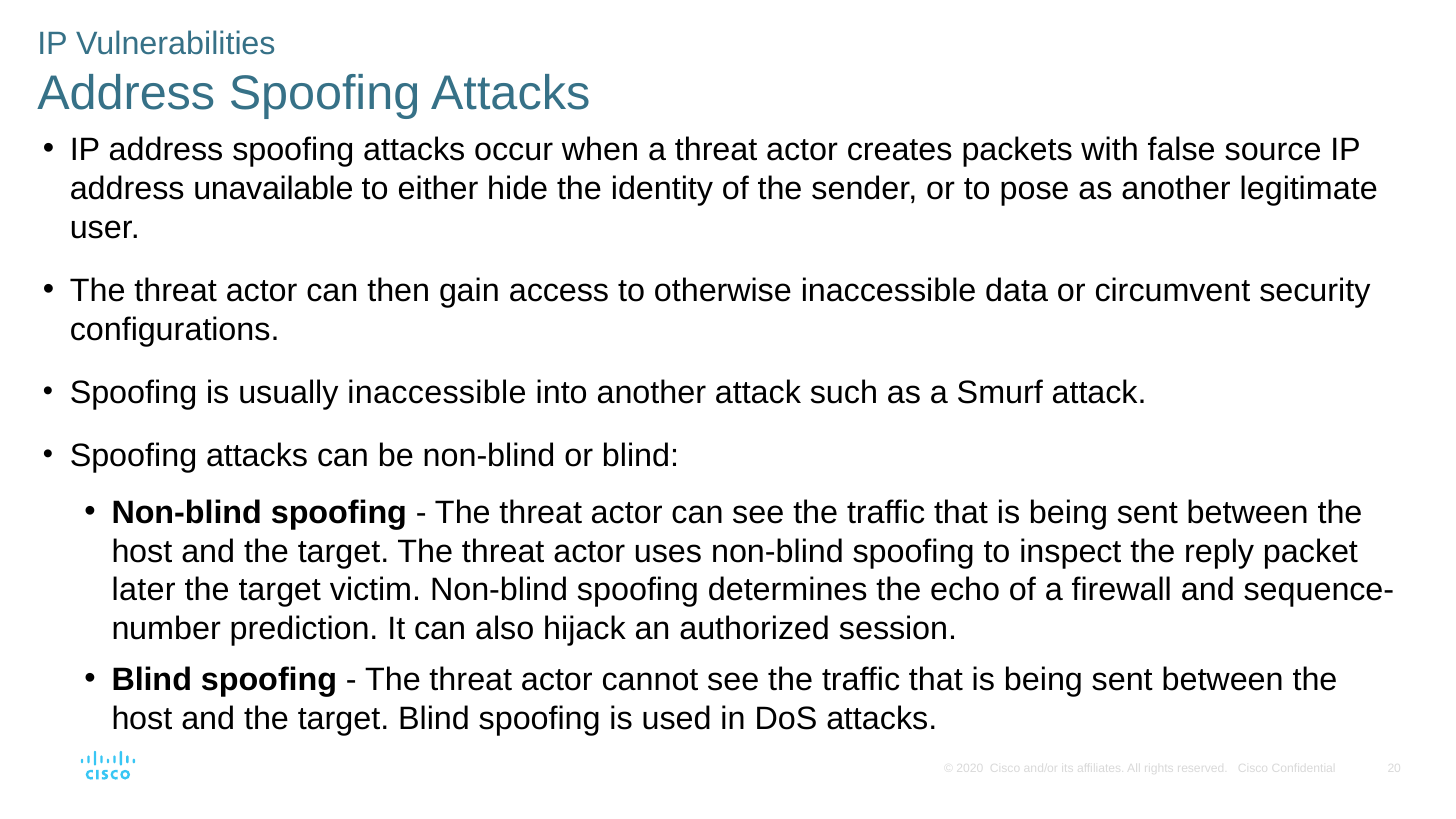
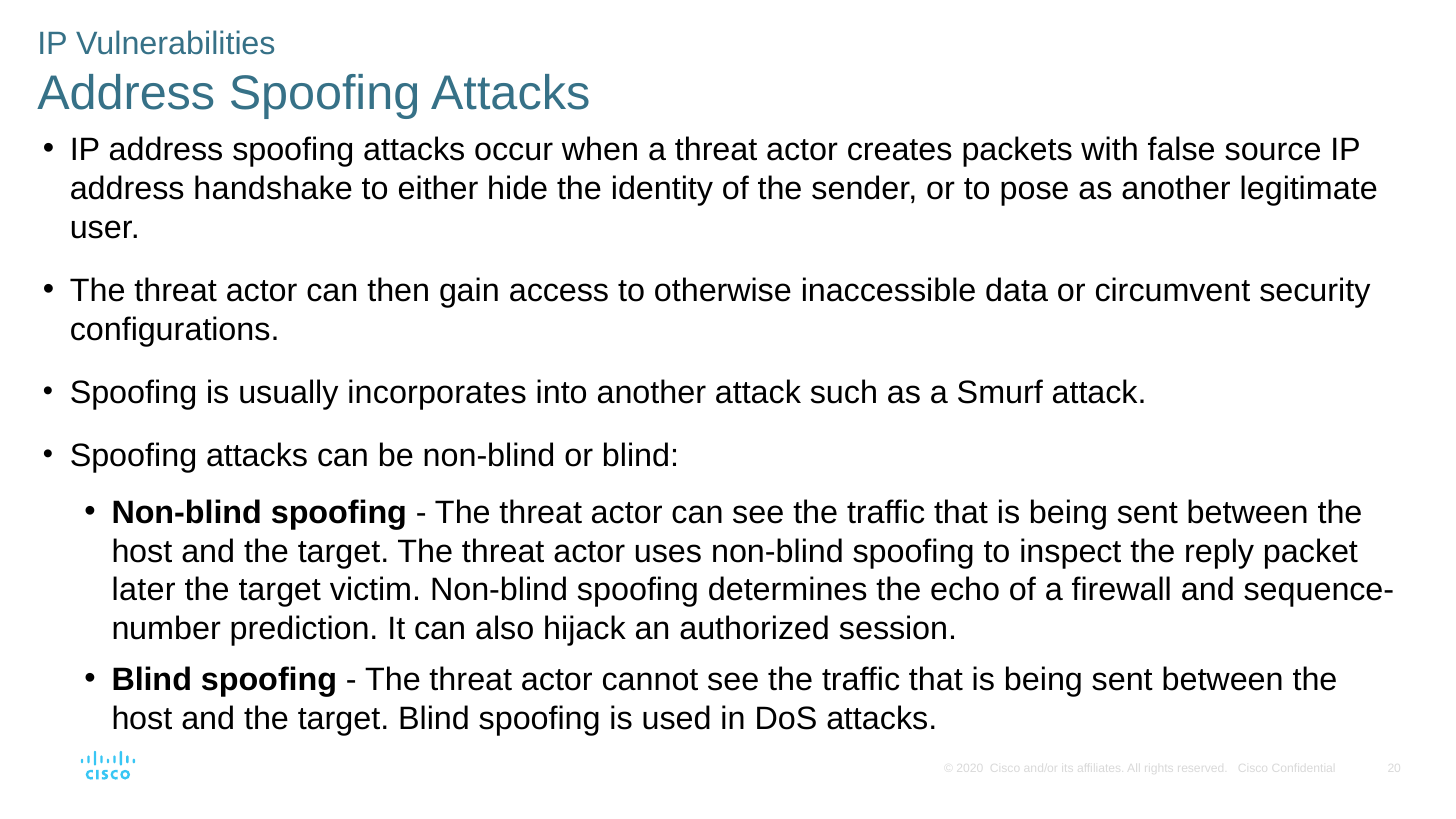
unavailable: unavailable -> handshake (273, 189)
usually inaccessible: inaccessible -> incorporates (437, 393)
